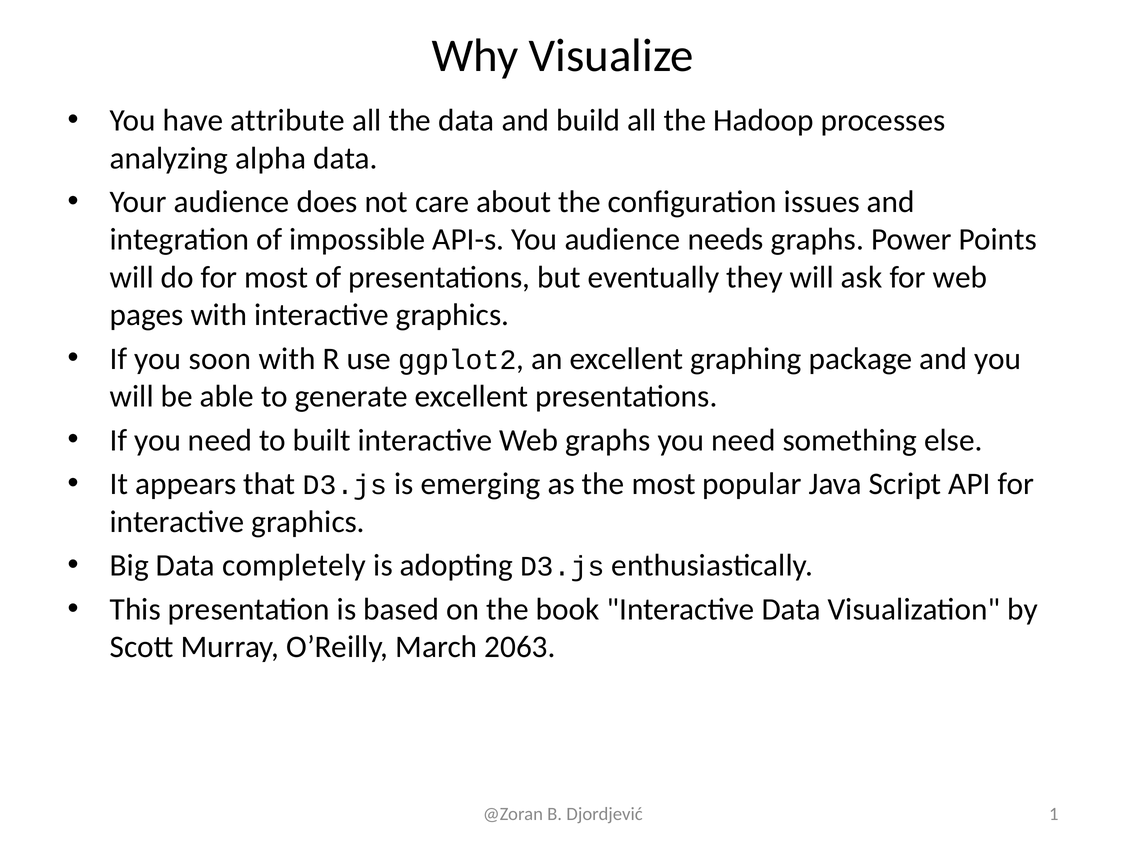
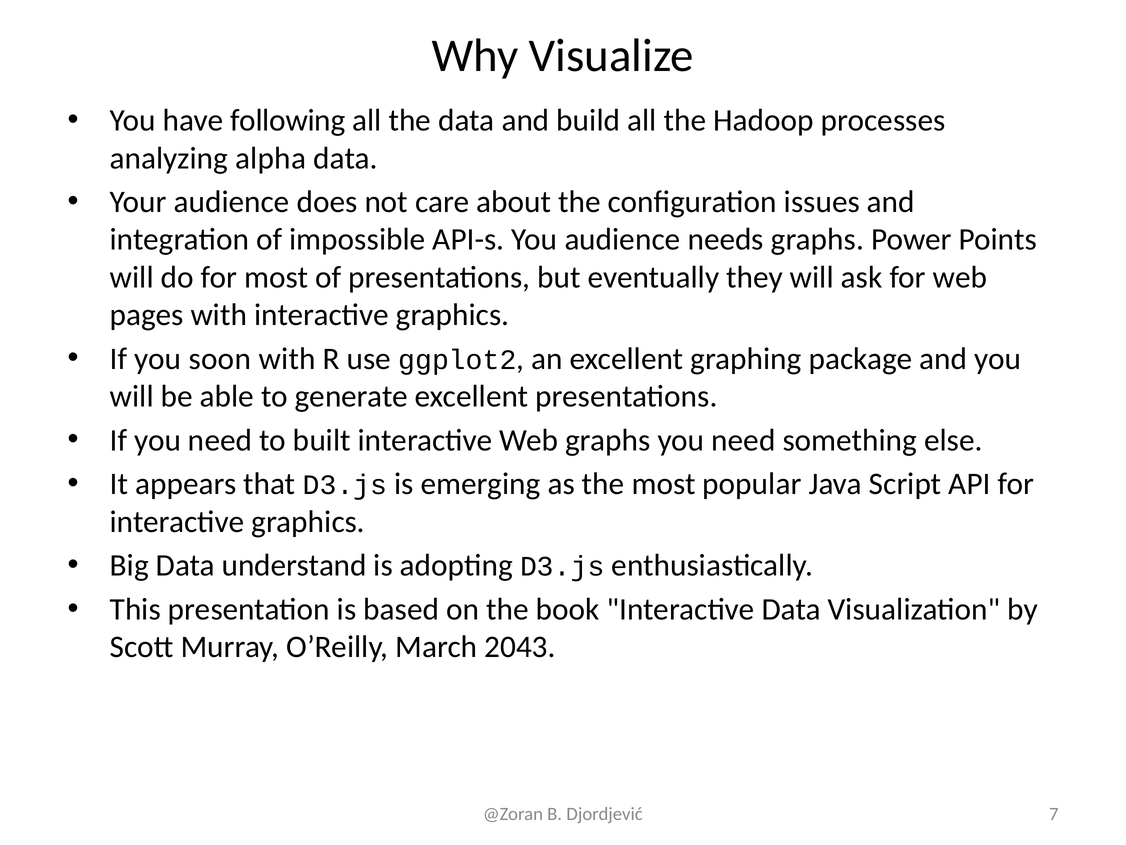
attribute: attribute -> following (288, 120)
completely: completely -> understand (294, 565)
2063: 2063 -> 2043 (520, 647)
1: 1 -> 7 (1054, 814)
